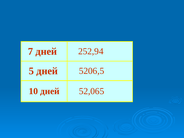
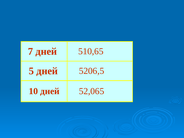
252,94: 252,94 -> 510,65 (91, 51)
